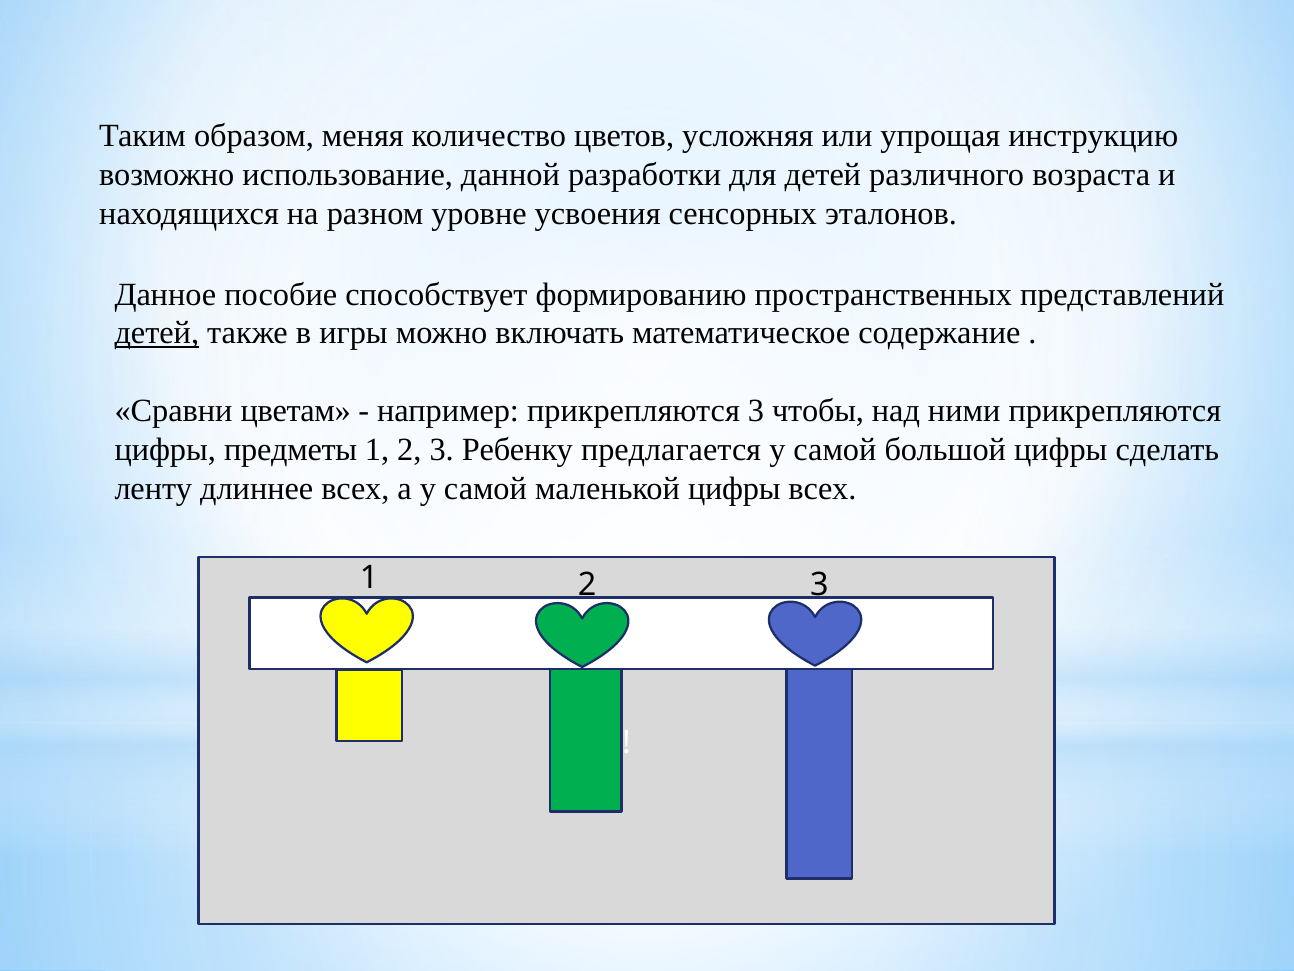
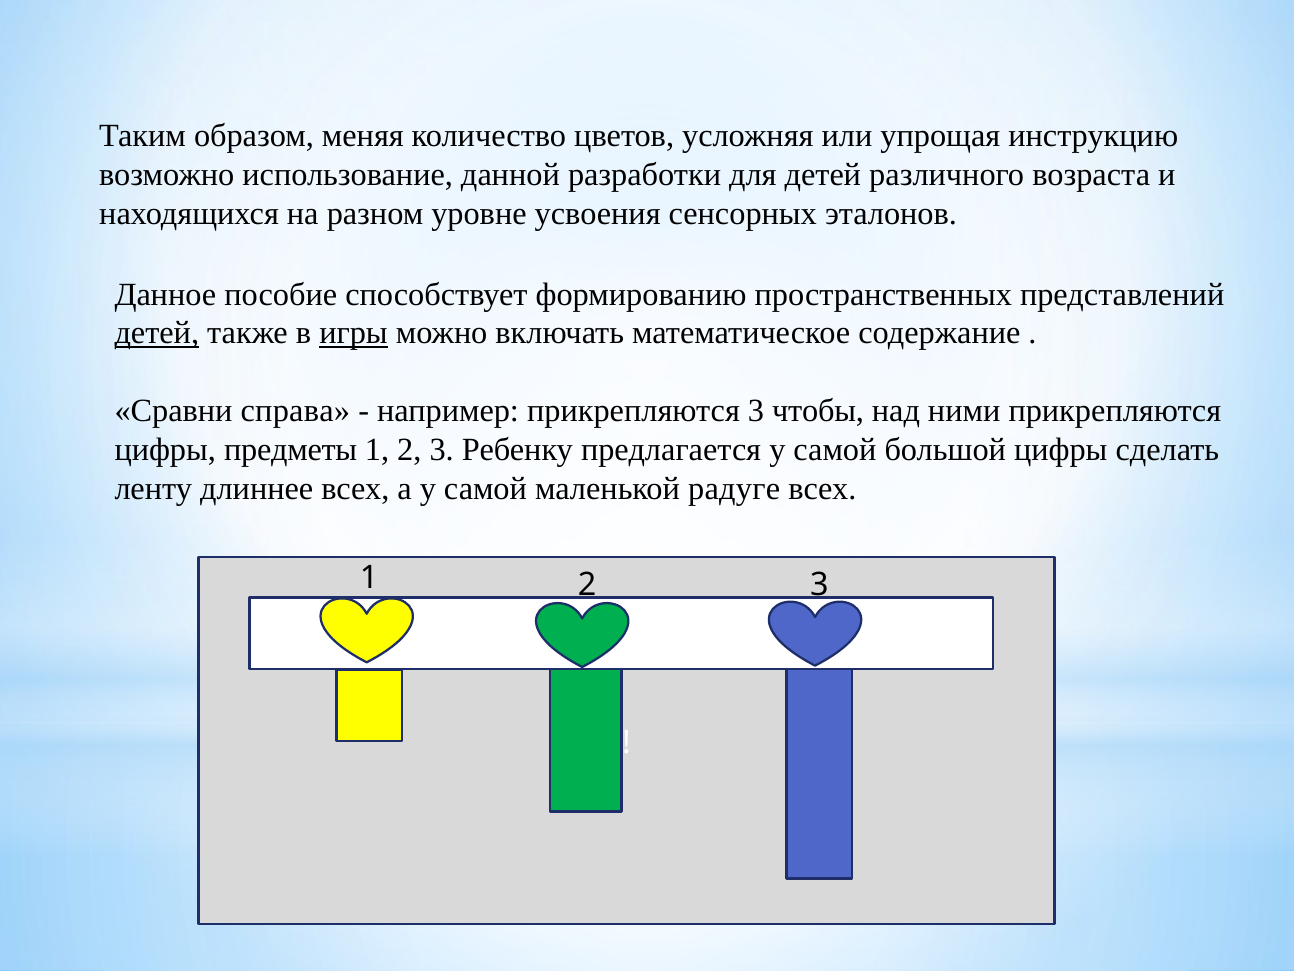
игры underline: none -> present (354, 333)
цветам: цветам -> справа (295, 411)
маленькой цифры: цифры -> радуге (734, 488)
